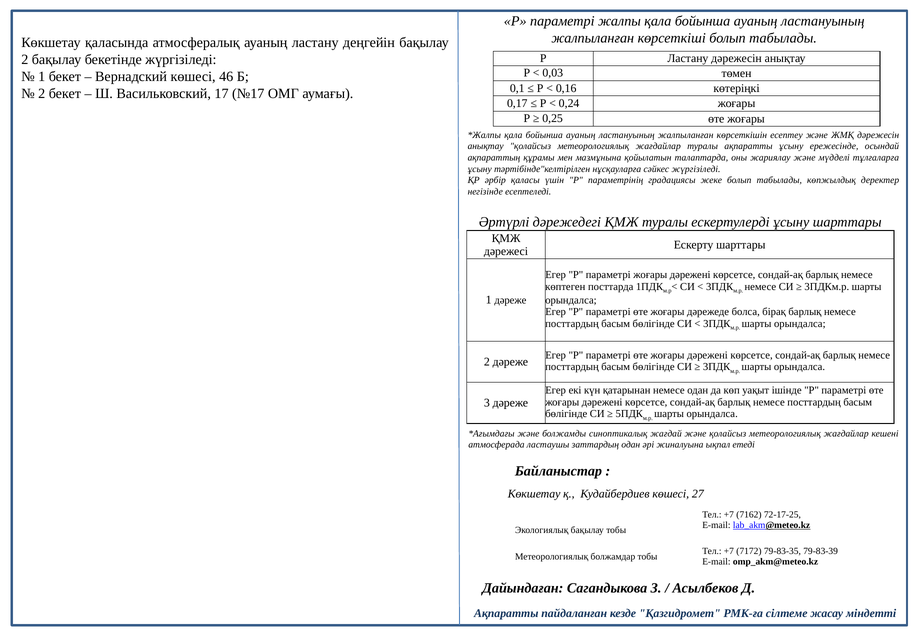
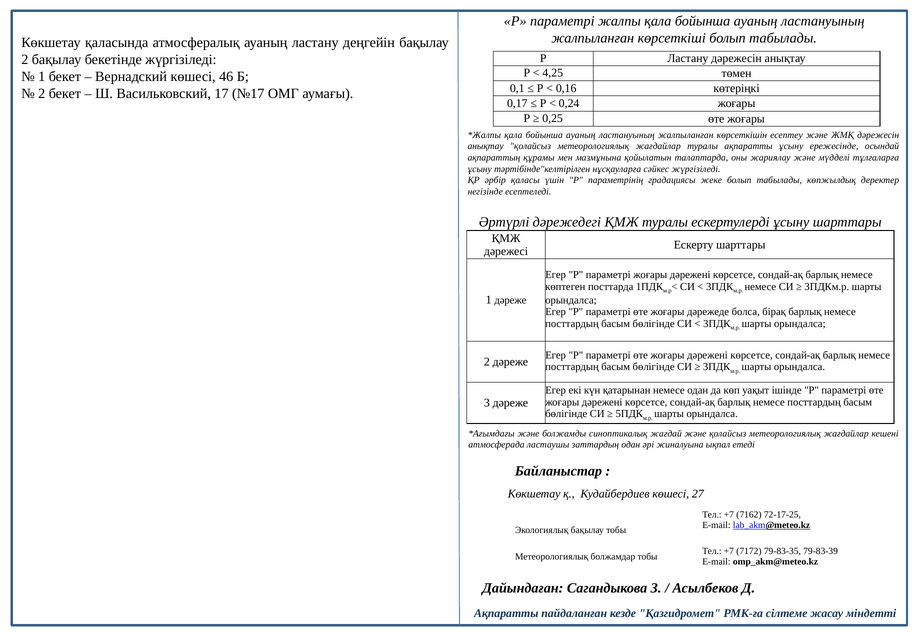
0,03: 0,03 -> 4,25 (553, 73)
